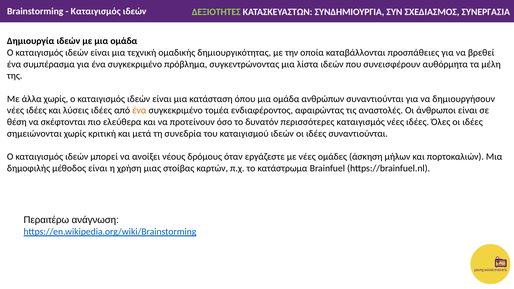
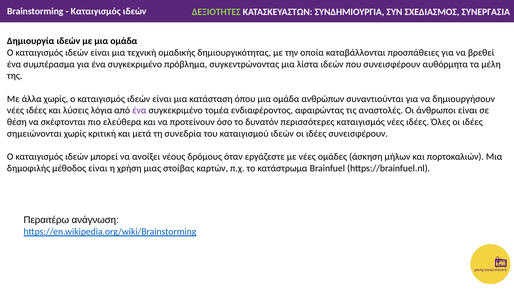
λύσεις ιδέες: ιδέες -> λόγια (102, 111)
ένα colour: orange -> purple (139, 111)
ιδέες συναντιούνται: συναντιούνται -> συνεισφέρουν (358, 134)
